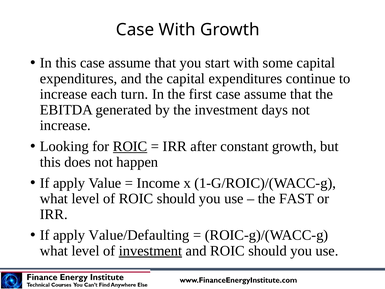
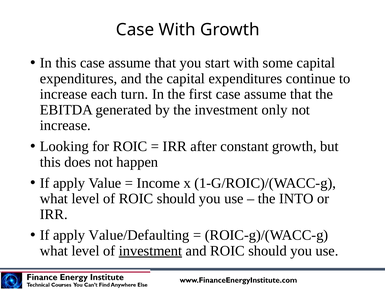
days: days -> only (275, 110)
ROIC underline: present -> none (130, 146)
FAST: FAST -> INTO (296, 198)
